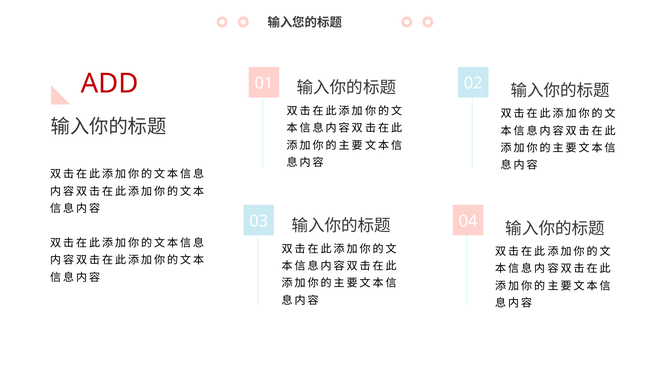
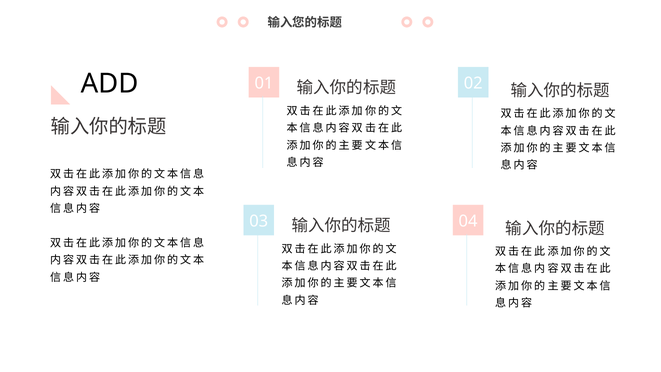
ADD colour: red -> black (110, 84)
